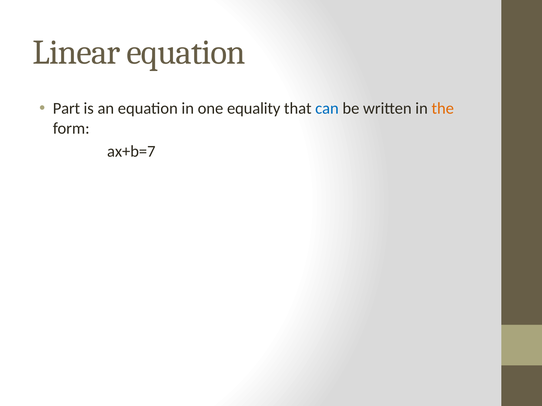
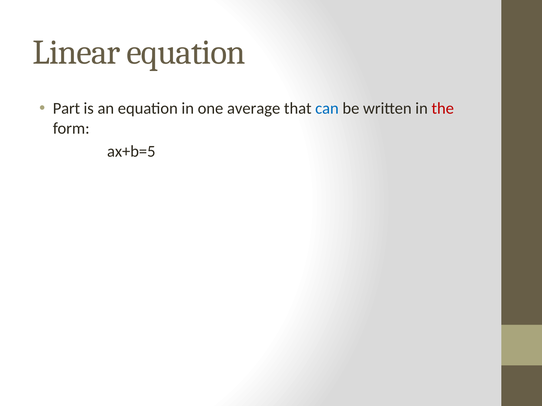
equality: equality -> average (254, 109)
the colour: orange -> red (443, 109)
ax+b=7: ax+b=7 -> ax+b=5 (131, 152)
